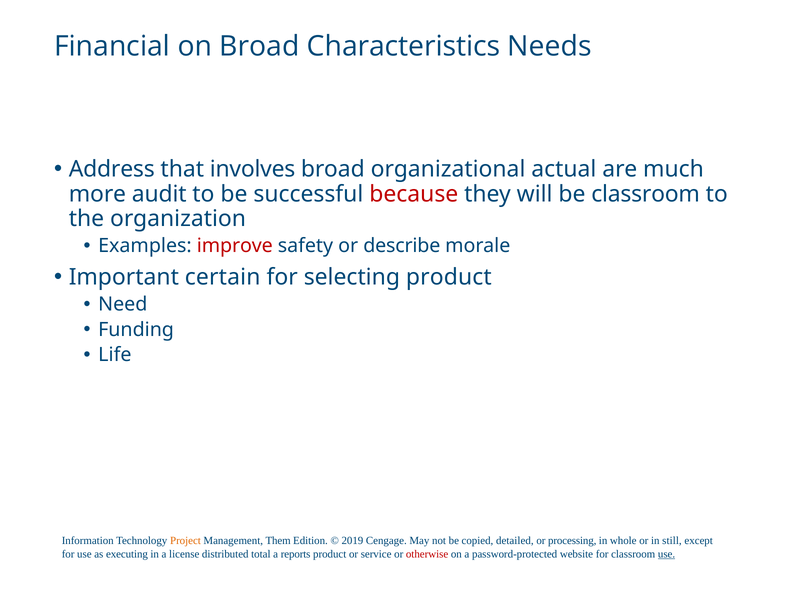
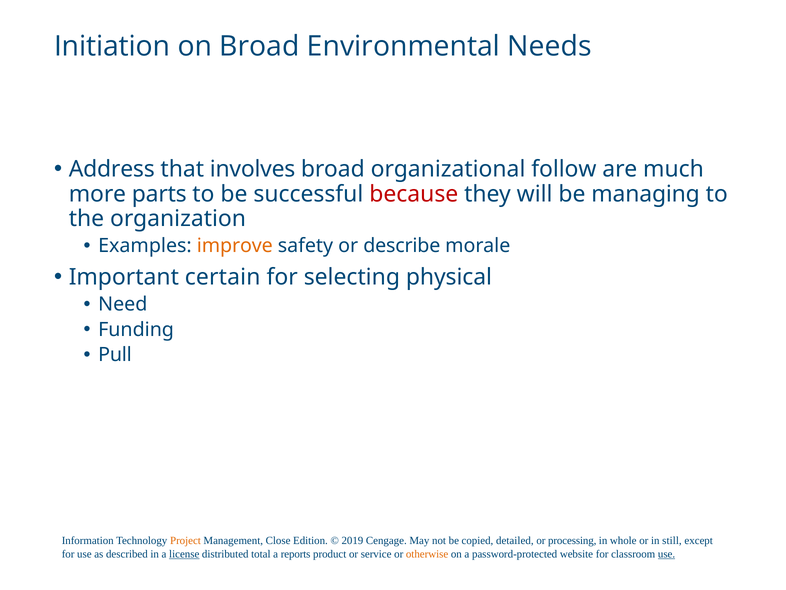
Financial: Financial -> Initiation (112, 47)
Characteristics: Characteristics -> Environmental (404, 47)
actual: actual -> follow (564, 169)
audit: audit -> parts (159, 194)
be classroom: classroom -> managing (646, 194)
improve colour: red -> orange (235, 246)
selecting product: product -> physical (449, 277)
Life: Life -> Pull (115, 355)
Them: Them -> Close (278, 540)
executing: executing -> described (127, 553)
license underline: none -> present (184, 553)
otherwise colour: red -> orange (427, 553)
